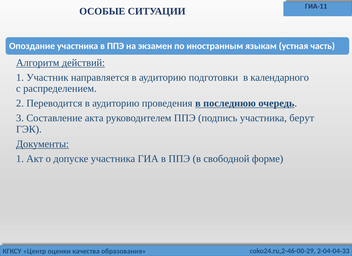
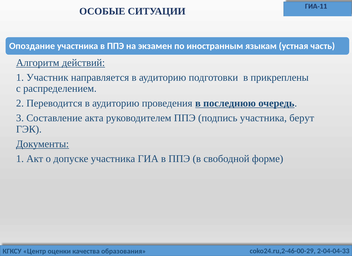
календарного: календарного -> прикреплены (280, 77)
